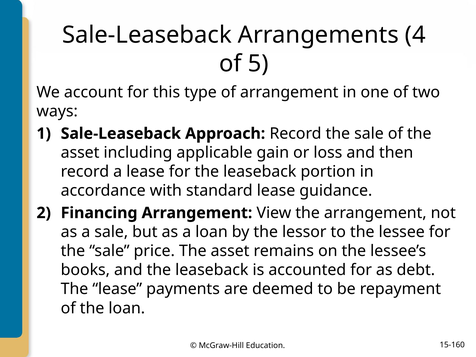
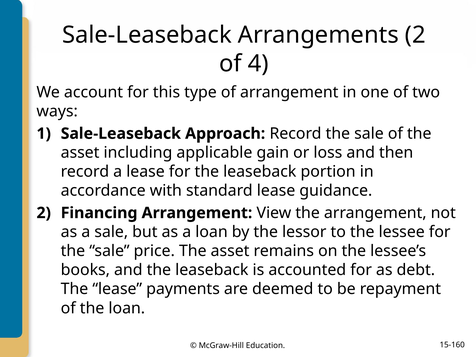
Arrangements 4: 4 -> 2 (415, 35)
5: 5 -> 4 (258, 64)
